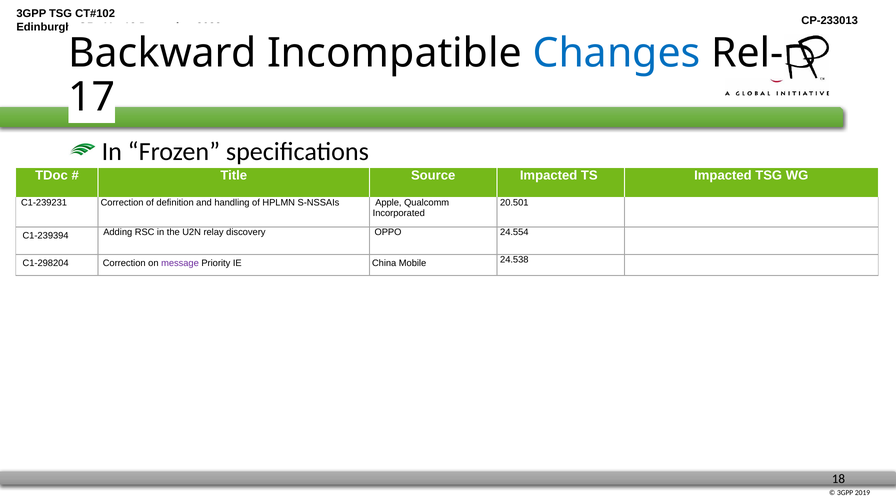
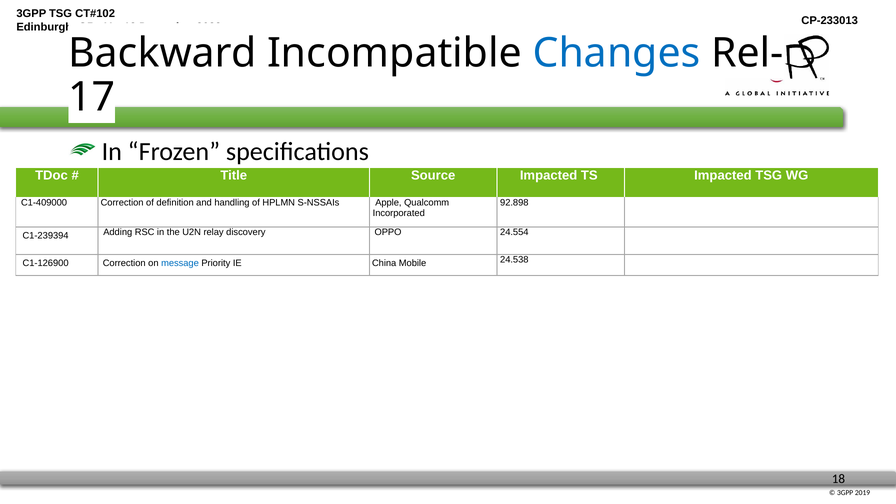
C1-239231: C1-239231 -> C1-409000 (44, 203)
20.501: 20.501 -> 92.898 (514, 203)
C1-298204: C1-298204 -> C1-126900 (46, 263)
message colour: purple -> blue (180, 263)
